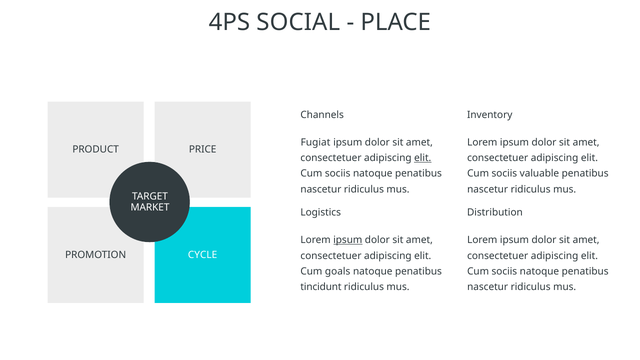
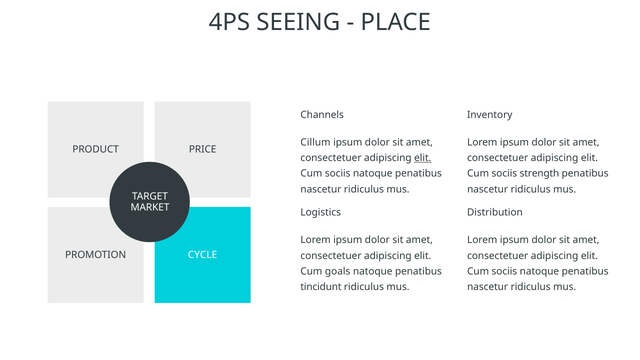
SOCIAL: SOCIAL -> SEEING (298, 22)
Fugiat: Fugiat -> Cillum (316, 142)
valuable: valuable -> strength (539, 174)
ipsum underline: present -> none (348, 240)
